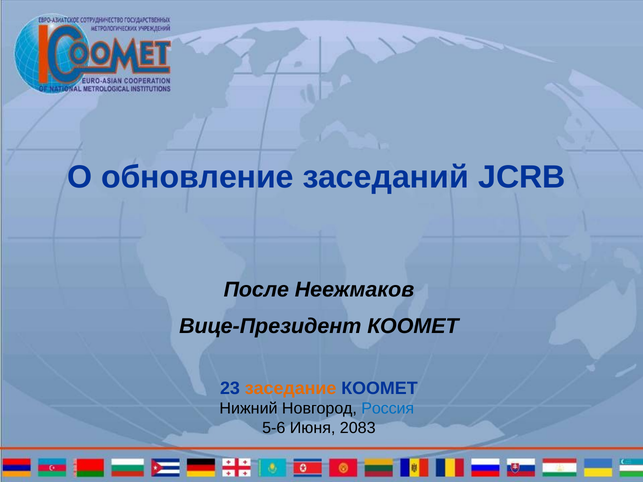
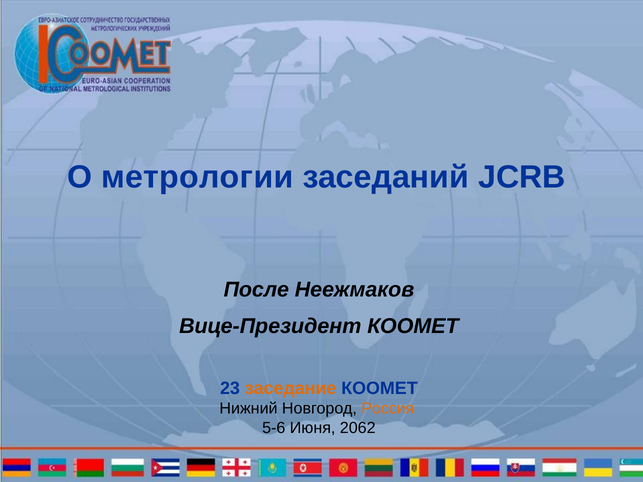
обновление: обновление -> метрологии (197, 177)
Россия colour: blue -> orange (388, 409)
2083: 2083 -> 2062 (358, 428)
